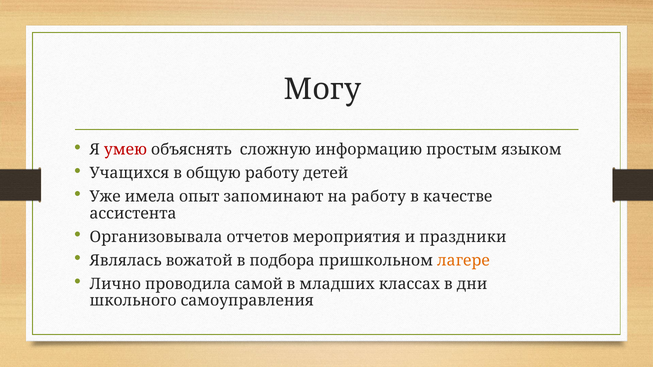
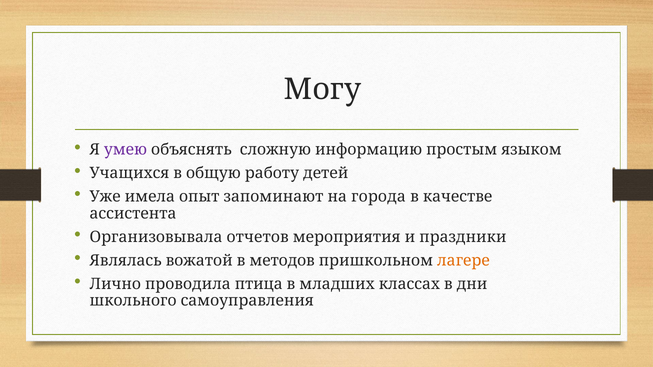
умею colour: red -> purple (125, 150)
на работу: работу -> города (378, 197)
подбора: подбора -> методов (282, 261)
самой: самой -> птица (259, 284)
